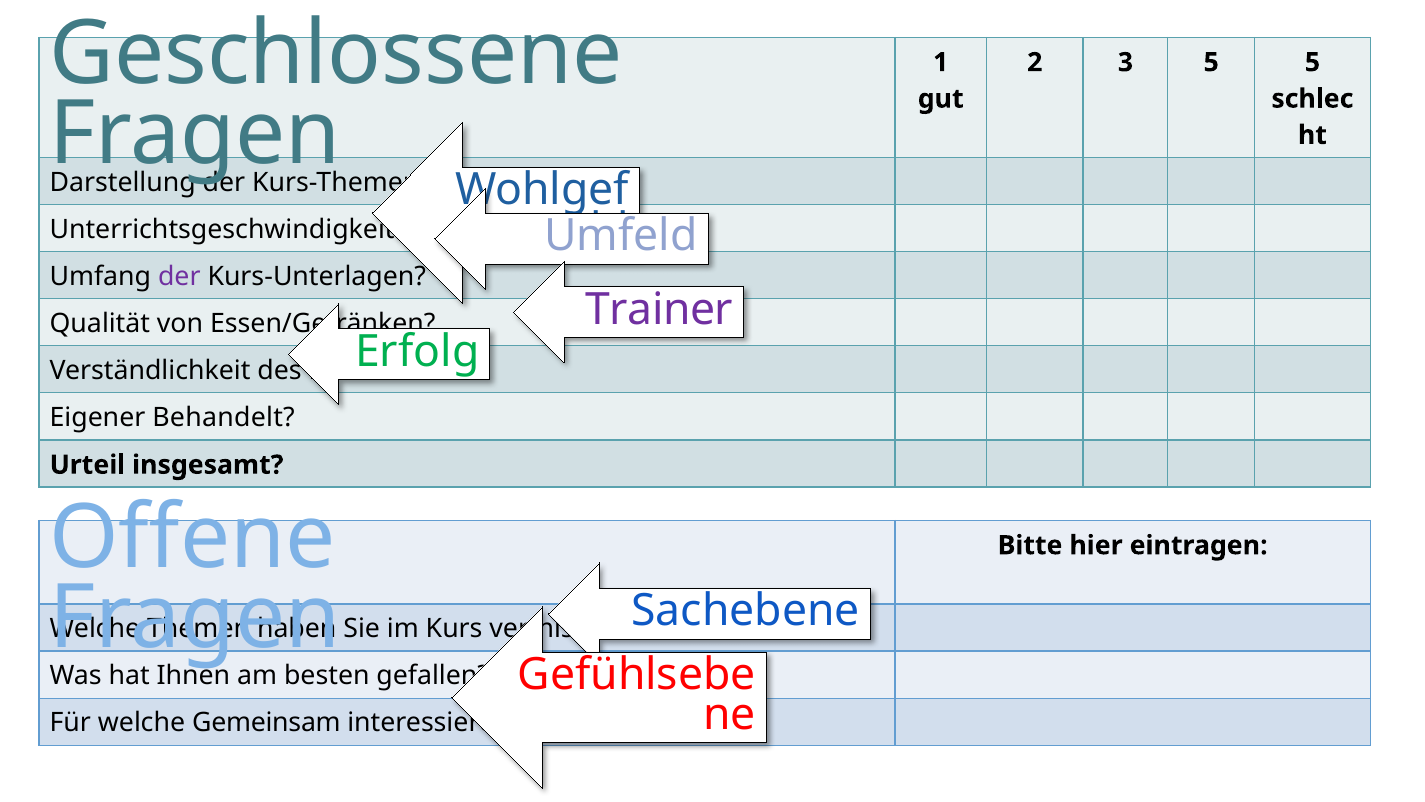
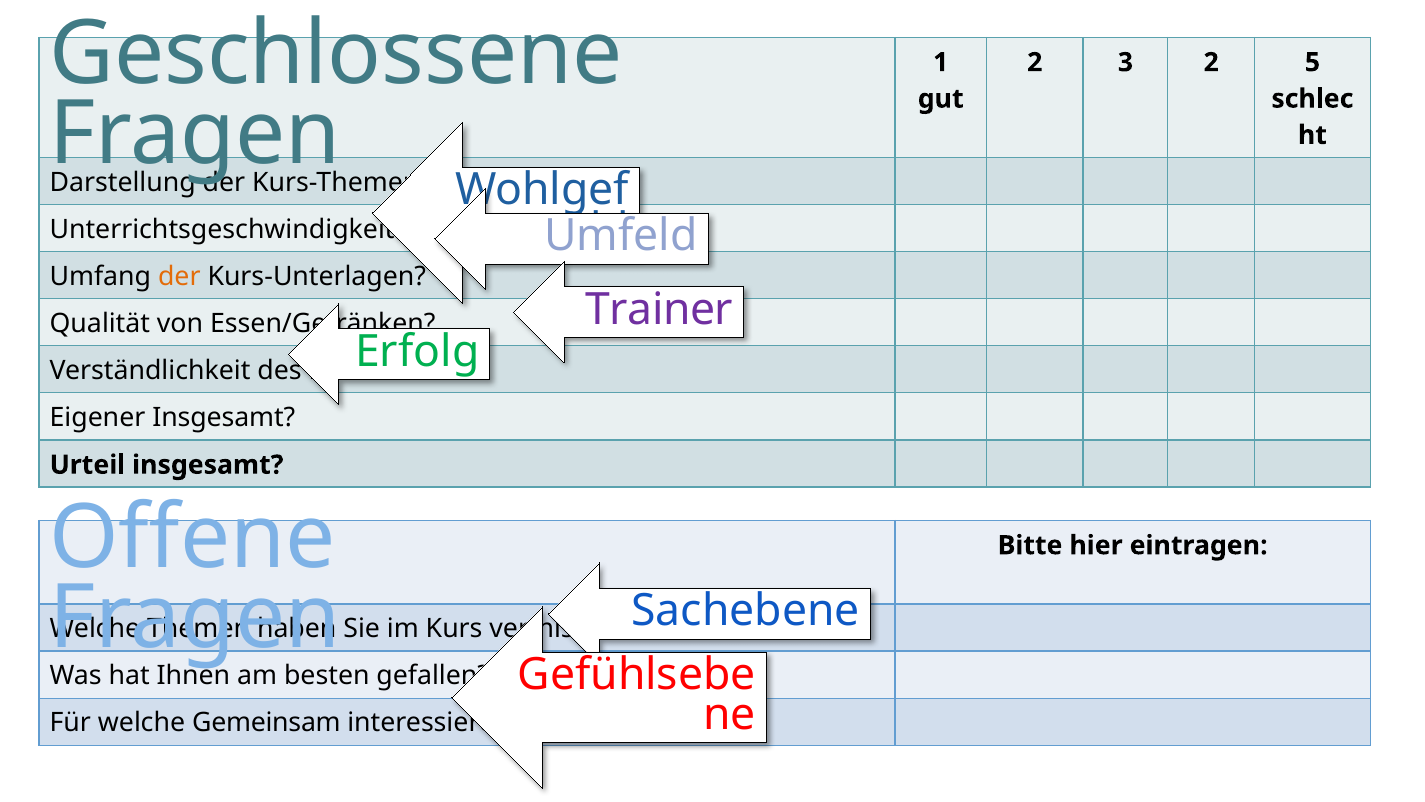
3 5: 5 -> 2 (1211, 62)
der colour: purple -> orange (179, 276)
Eigener Behandelt: Behandelt -> Insgesamt (224, 418)
